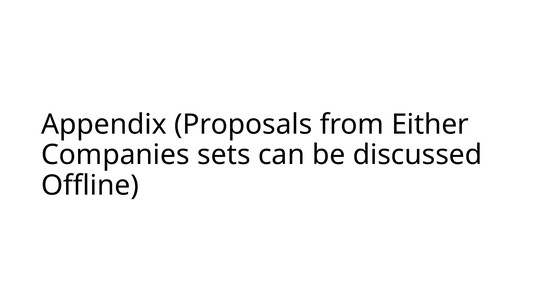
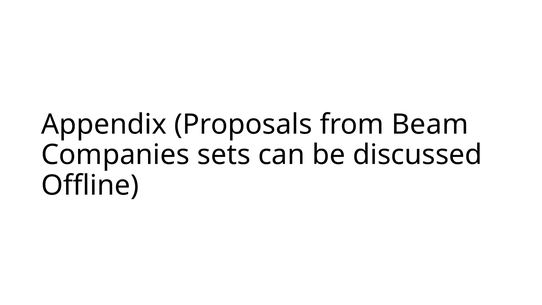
Either: Either -> Beam (430, 124)
